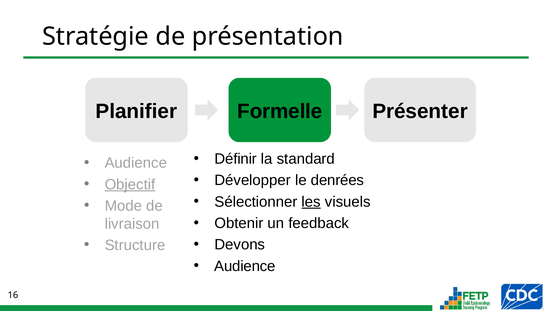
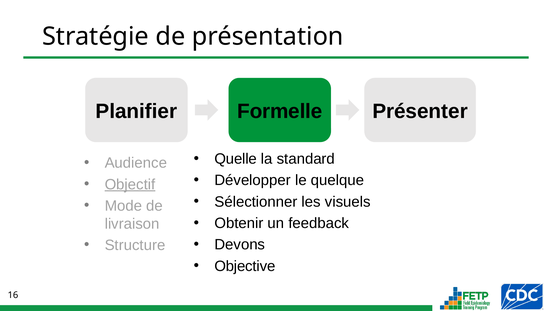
Définir: Définir -> Quelle (236, 159)
denrées: denrées -> quelque (337, 180)
les underline: present -> none (311, 201)
Audience: Audience -> Objective (245, 266)
